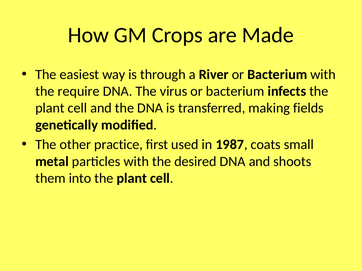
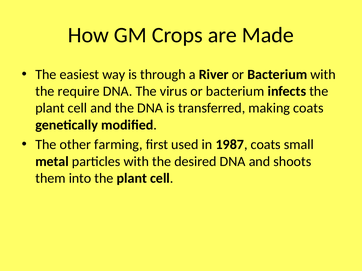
making fields: fields -> coats (308, 108)
practice: practice -> farming (118, 145)
